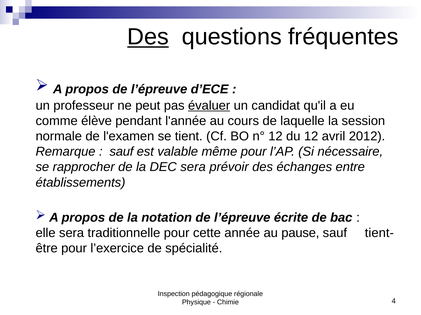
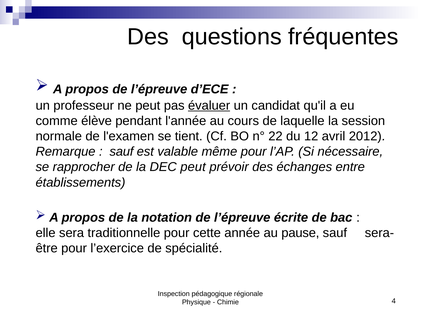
Des underline: present -> none (148, 37)
n° 12: 12 -> 22 (275, 137)
DEC sera: sera -> peut (193, 167)
tient-: tient- -> sera- (379, 233)
